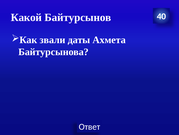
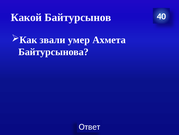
даты: даты -> умер (79, 40)
